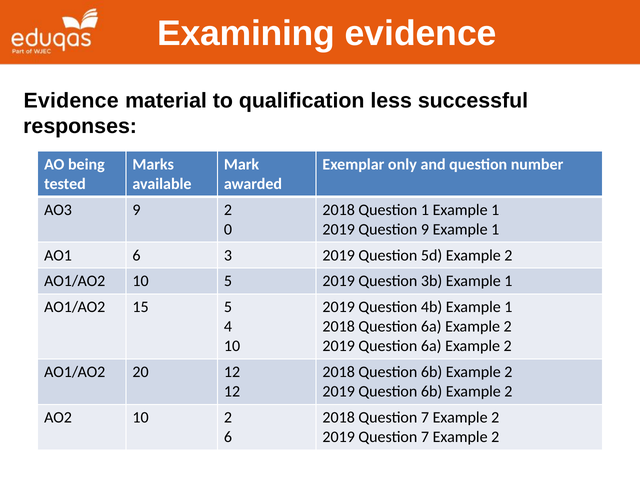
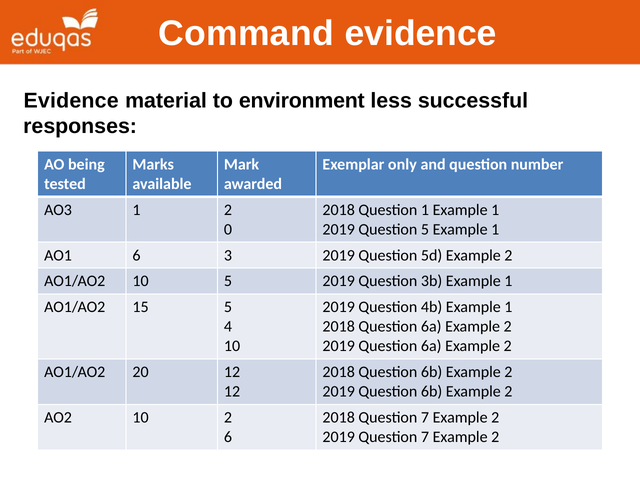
Examining: Examining -> Command (246, 34)
qualification: qualification -> environment (302, 101)
AO3 9: 9 -> 1 (136, 210)
Question 9: 9 -> 5 (425, 229)
